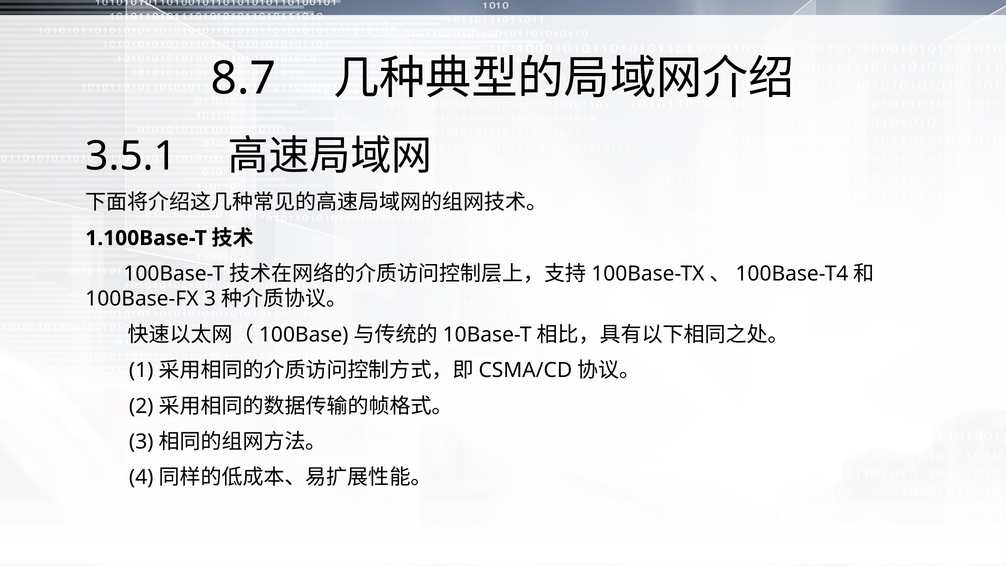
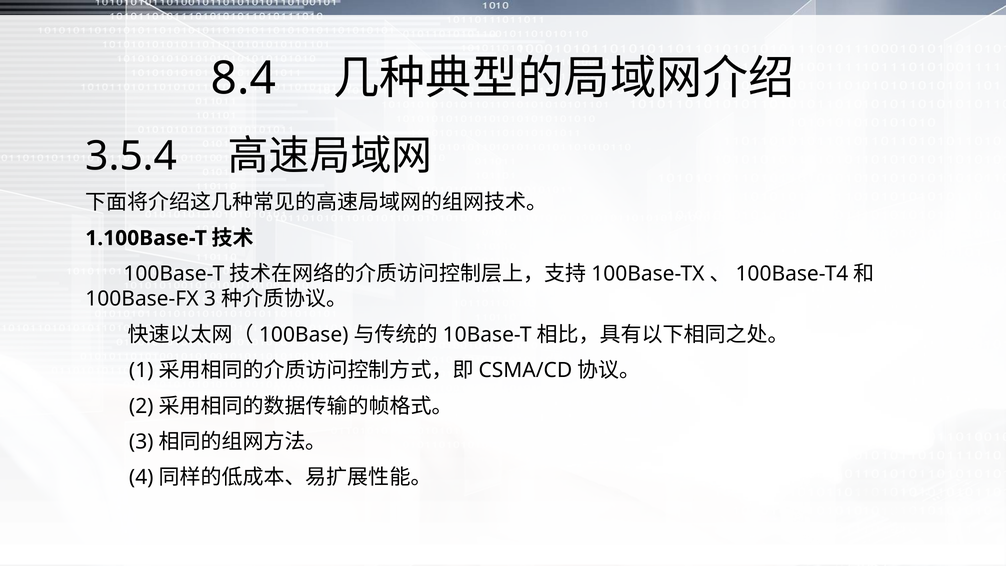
8.7: 8.7 -> 8.4 (243, 78)
3.5.1: 3.5.1 -> 3.5.4 (131, 156)
